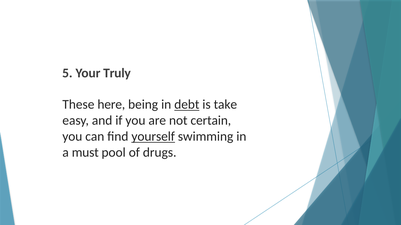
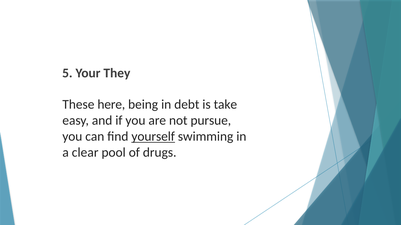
Truly: Truly -> They (117, 73)
debt underline: present -> none (187, 105)
certain: certain -> pursue (211, 121)
must: must -> clear (85, 153)
